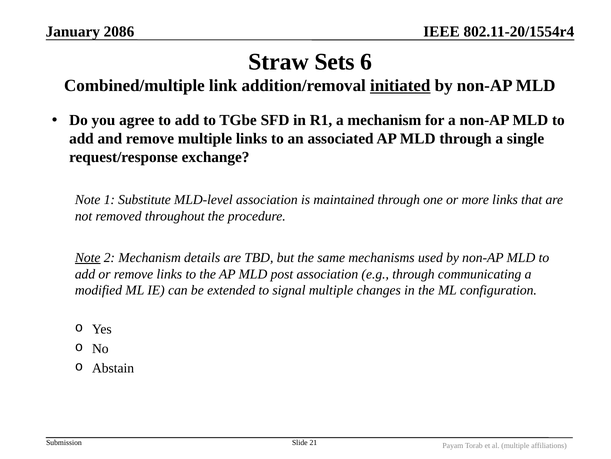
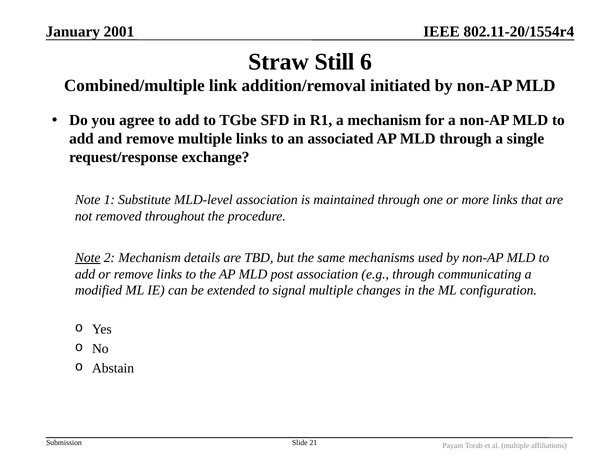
2086: 2086 -> 2001 (119, 32)
Sets: Sets -> Still (334, 62)
initiated underline: present -> none (400, 86)
